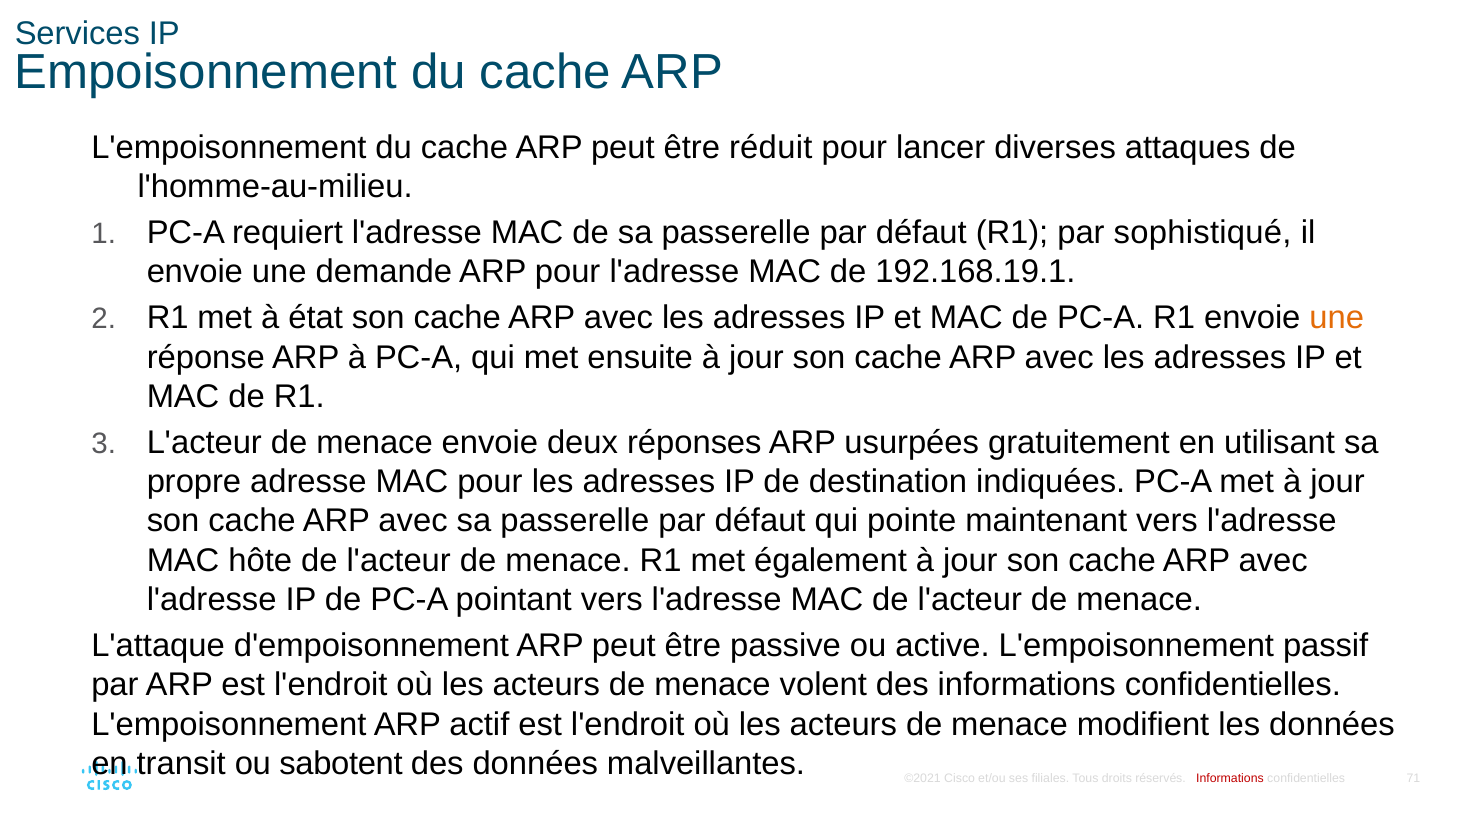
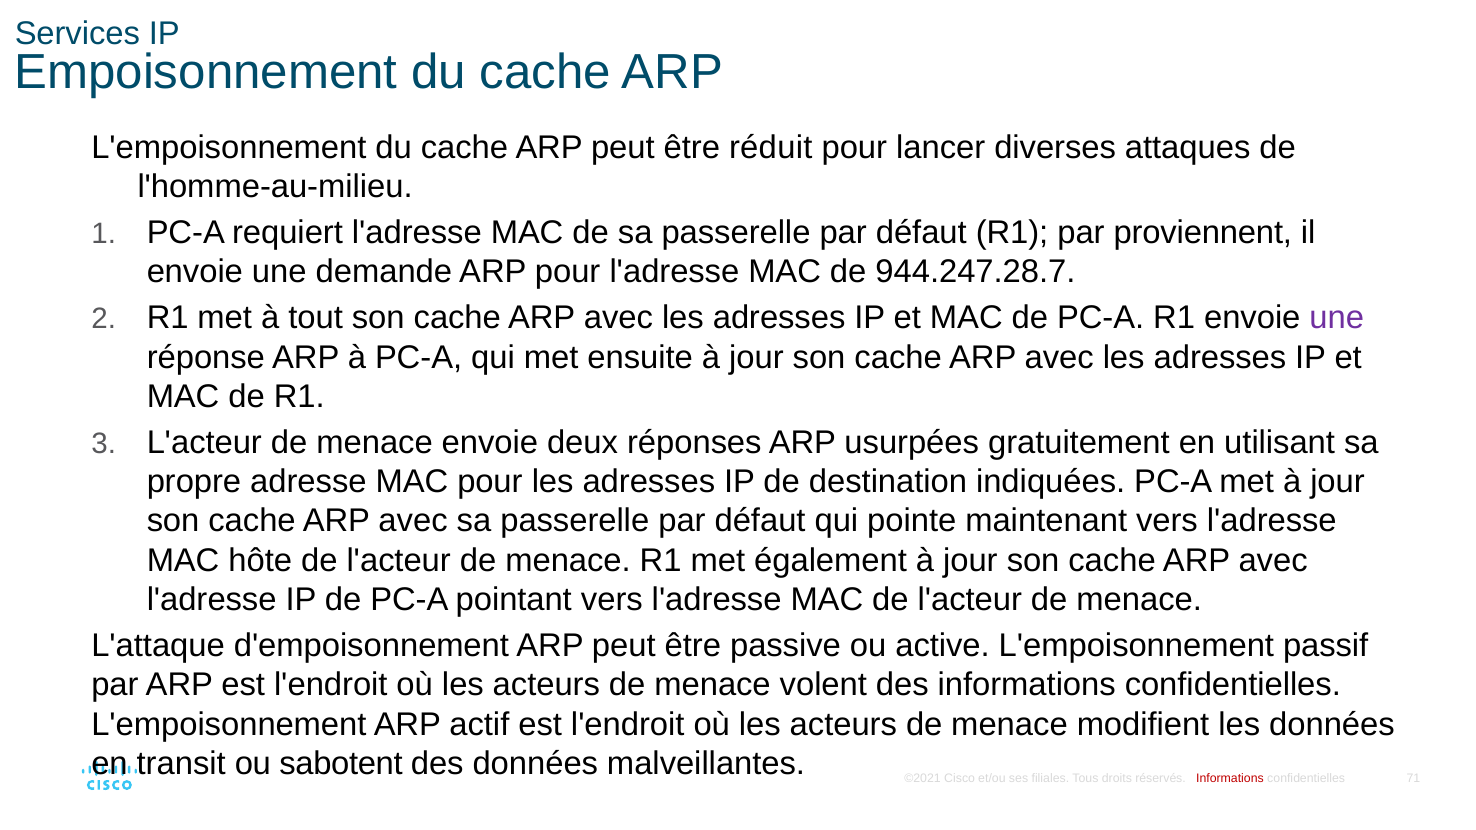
sophistiqué: sophistiqué -> proviennent (1203, 233)
192.168.19.1: 192.168.19.1 -> 944.247.28.7 (975, 272)
état: état -> tout (316, 318)
une colour: orange -> purple (1337, 318)
